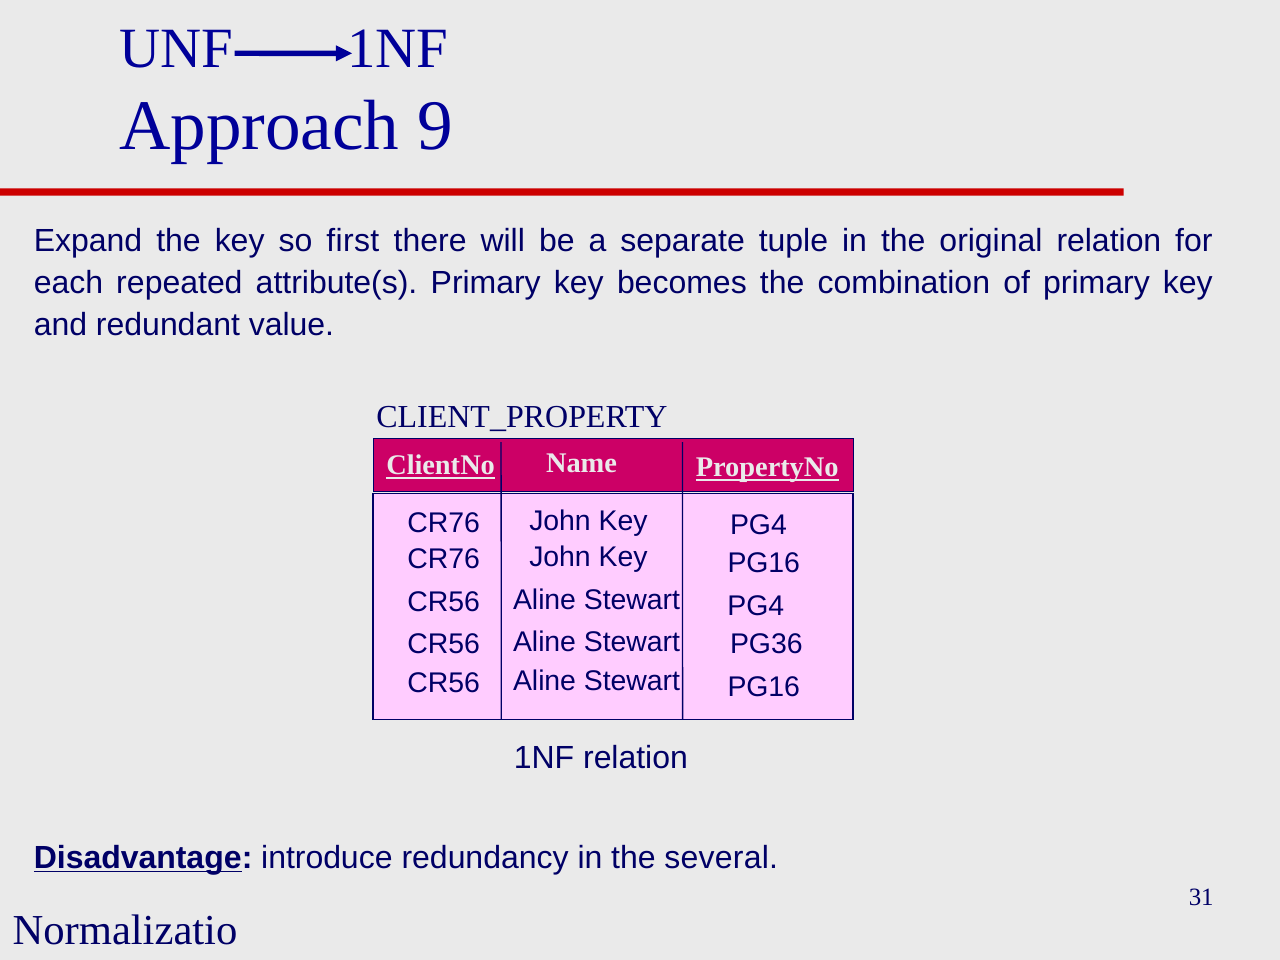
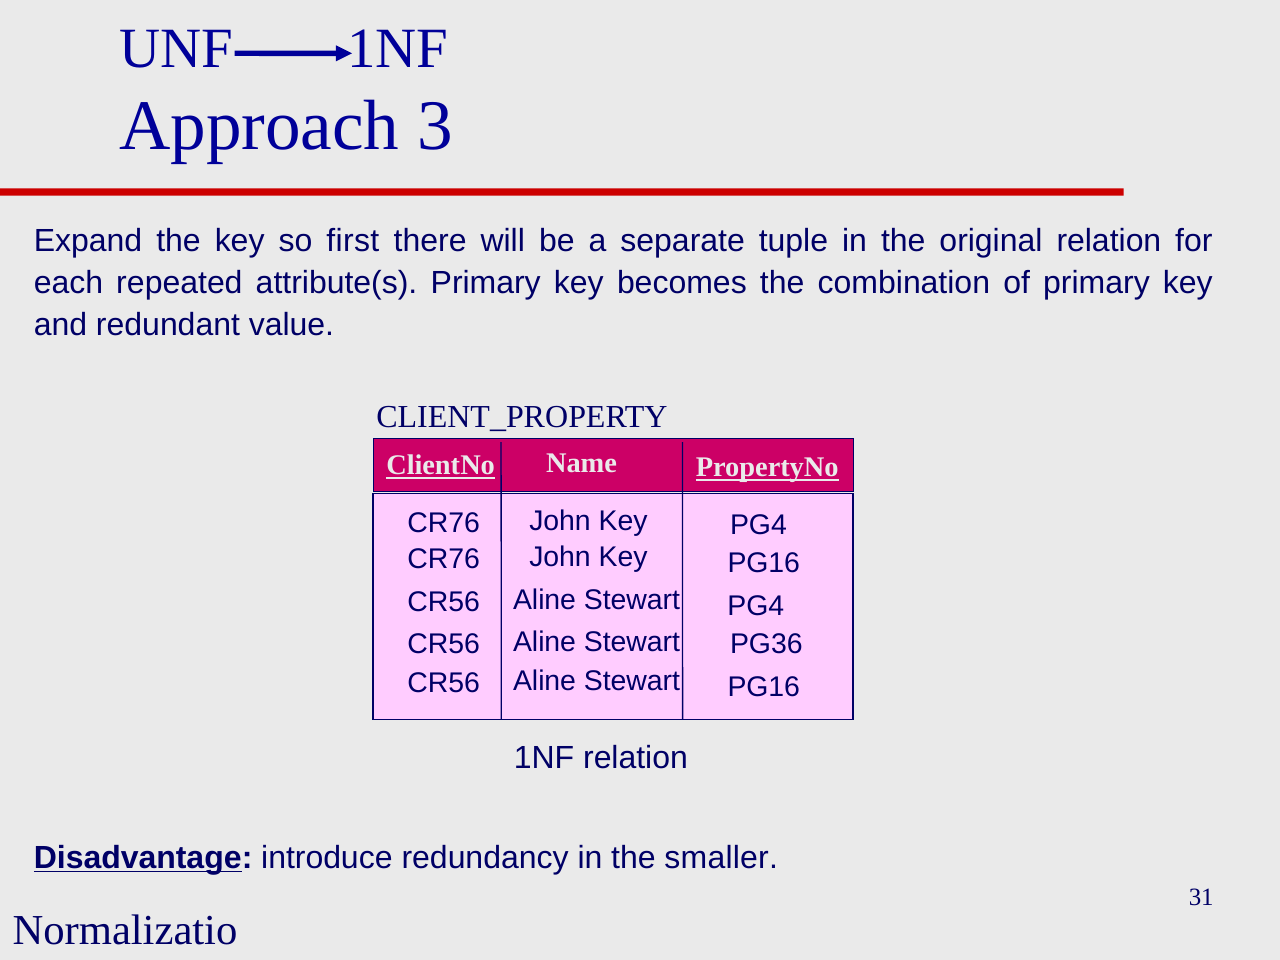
9: 9 -> 3 (435, 127)
several: several -> smaller (721, 857)
